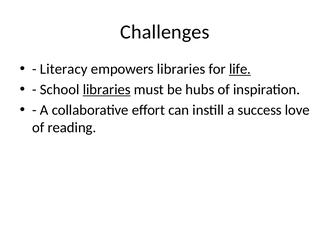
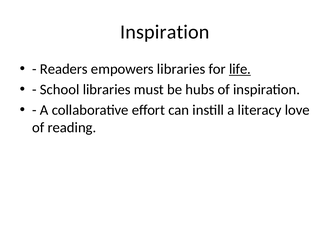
Challenges: Challenges -> Inspiration (165, 32)
Literacy: Literacy -> Readers (64, 69)
libraries underline: present -> none (107, 90)
success: success -> literacy (260, 110)
